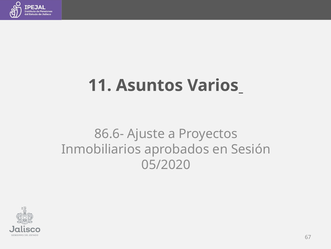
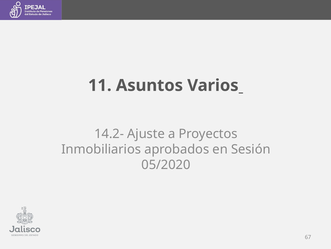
86.6-: 86.6- -> 14.2- (109, 134)
